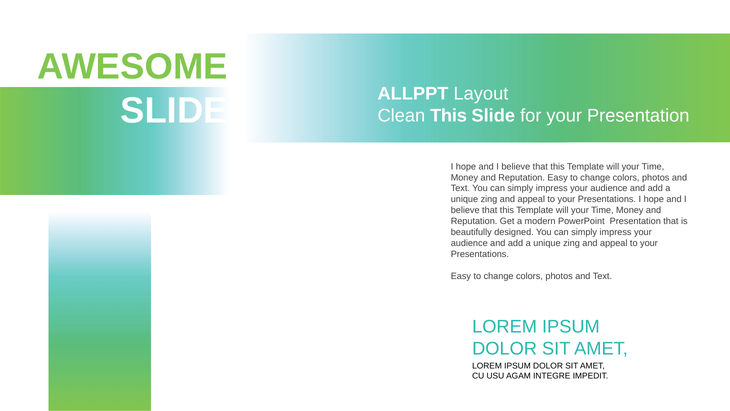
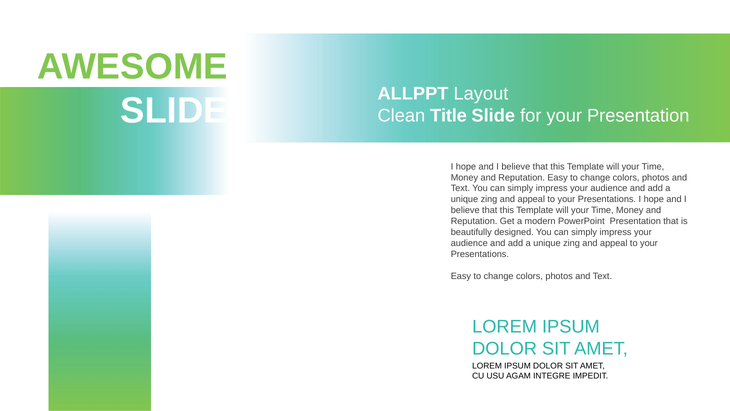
Clean This: This -> Title (448, 116)
